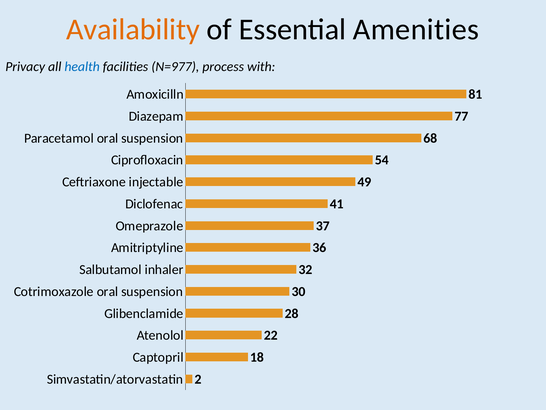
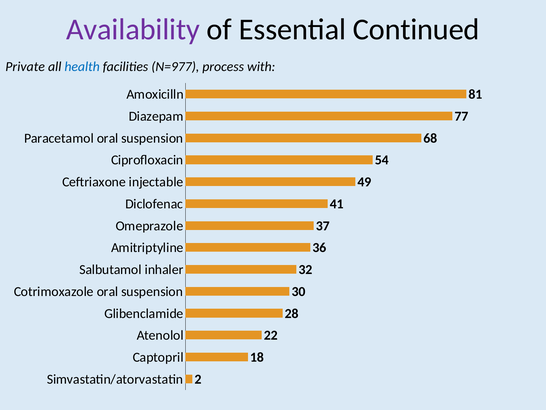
Availability colour: orange -> purple (133, 29)
Amenities: Amenities -> Continued (416, 29)
Privacy: Privacy -> Private (25, 66)
